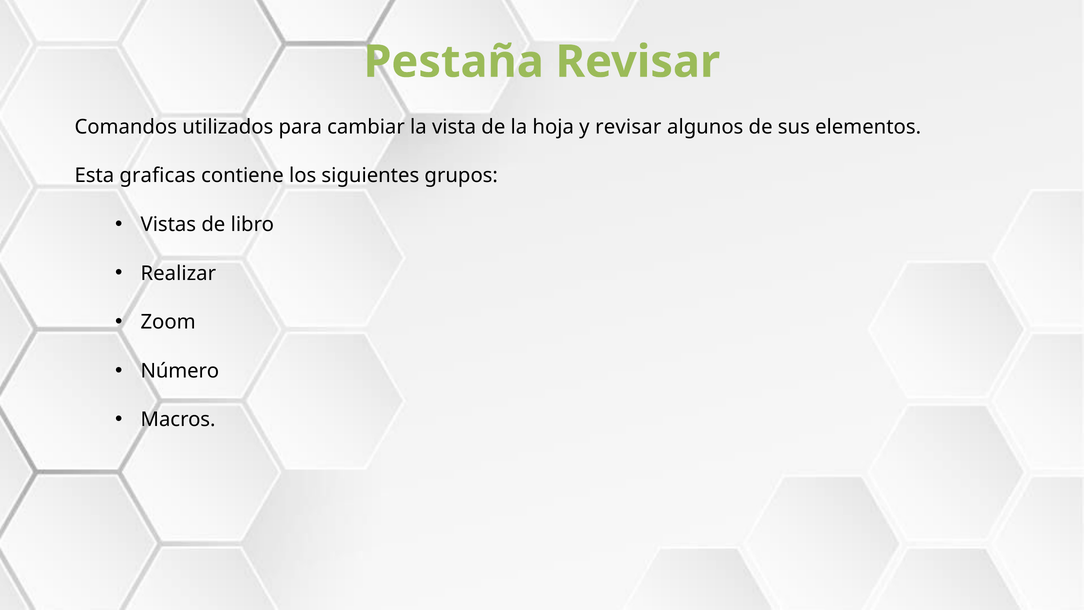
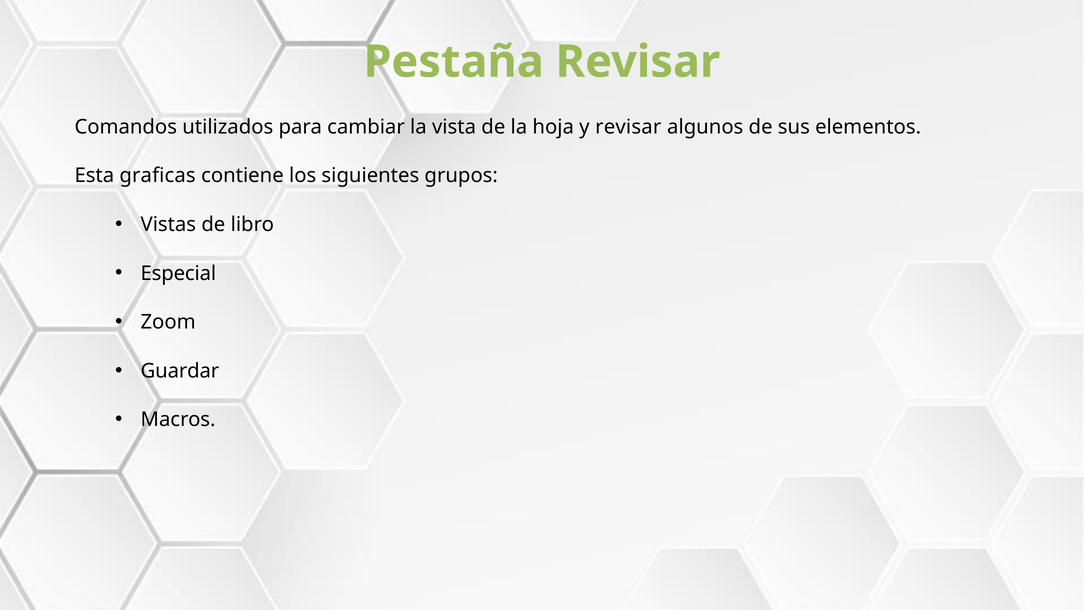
Realizar: Realizar -> Especial (178, 273)
Número: Número -> Guardar (180, 371)
